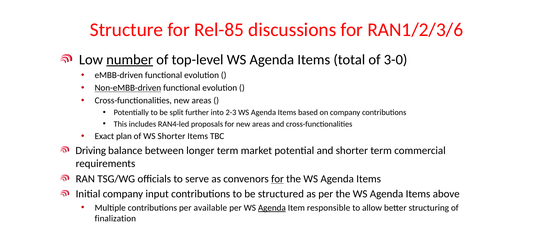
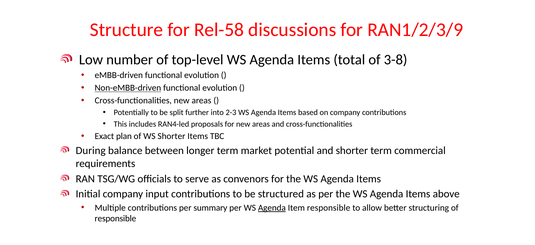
Rel-85: Rel-85 -> Rel-58 (219, 30)
RAN1/2/3/6: RAN1/2/3/6 -> RAN1/2/3/9 (415, 30)
number underline: present -> none (130, 60)
3-0: 3-0 -> 3-8 (396, 60)
Driving: Driving -> During (91, 150)
for underline: present -> none (277, 179)
available: available -> summary (210, 207)
finalization: finalization -> responsible (115, 218)
